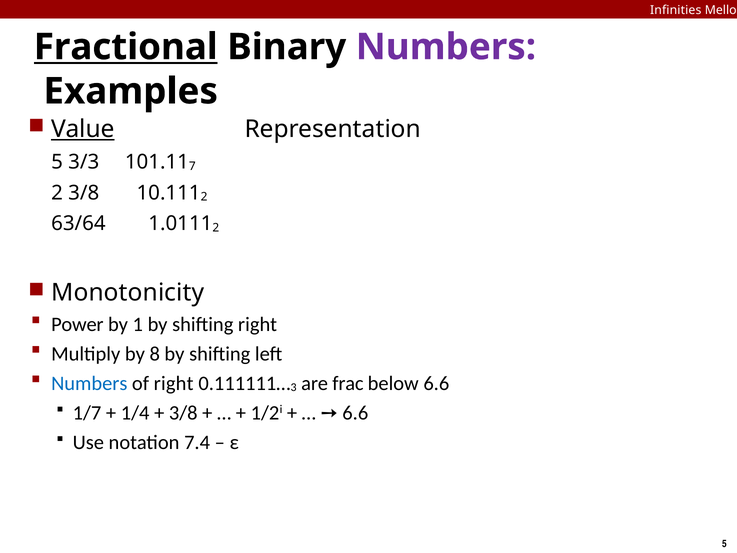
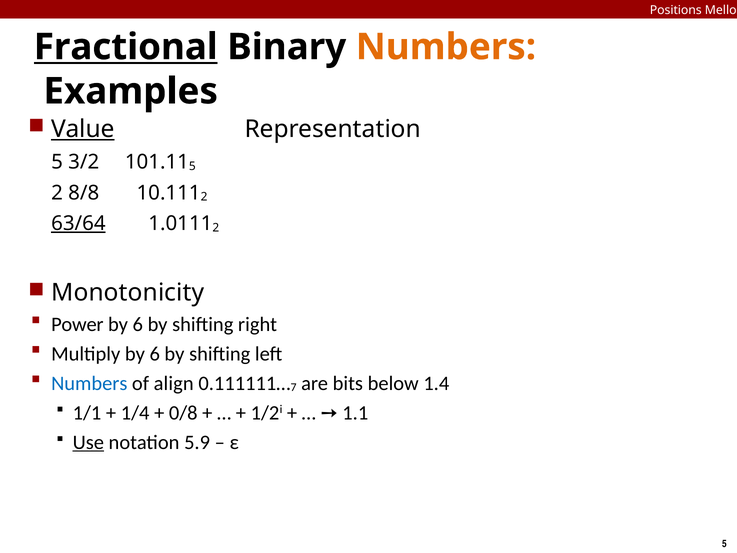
Infinities: Infinities -> Positions (676, 10)
Numbers colour: purple -> orange (446, 47)
3/3: 3/3 -> 3/2 (84, 162)
7: 7 -> 5 (192, 166)
2 3/8: 3/8 -> 8/8 (84, 193)
63/64 underline: none -> present (78, 223)
1: 1 -> 6 (138, 324)
Multiply by 8: 8 -> 6 (155, 354)
of right: right -> align (174, 383)
3: 3 -> 7 (294, 387)
frac: frac -> bits (348, 383)
below 6.6: 6.6 -> 1.4 (436, 383)
1/7: 1/7 -> 1/1 (87, 413)
3/8: 3/8 -> 0/8 (183, 413)
6.6: 6.6 -> 1.1 (355, 413)
Use underline: none -> present (88, 442)
7.4: 7.4 -> 5.9 (197, 442)
